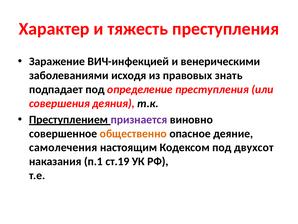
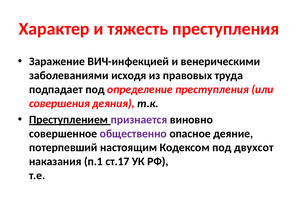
знать: знать -> труда (229, 75)
общественно colour: orange -> purple (133, 133)
самолечения: самолечения -> потерпевший (63, 147)
ст.19: ст.19 -> ст.17 (117, 161)
